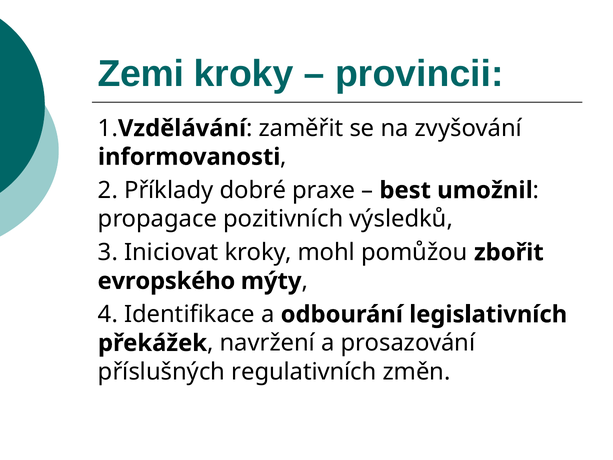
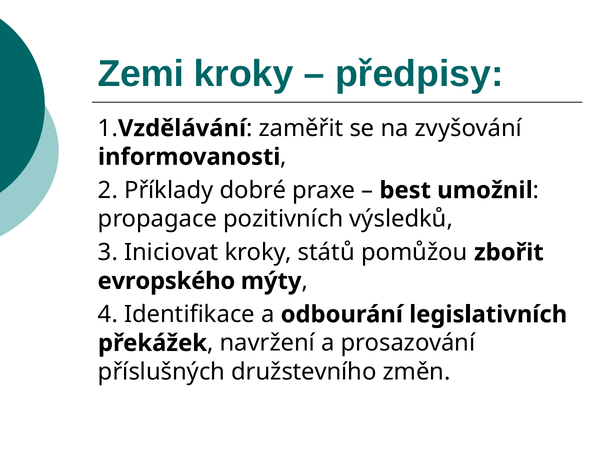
provincii: provincii -> předpisy (419, 74)
mohl: mohl -> států (326, 252)
regulativních: regulativních -> družstevního (304, 372)
